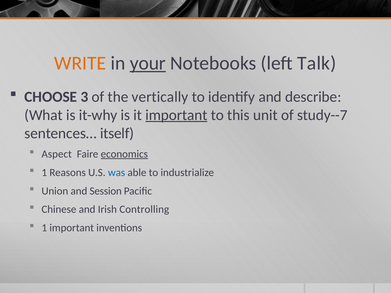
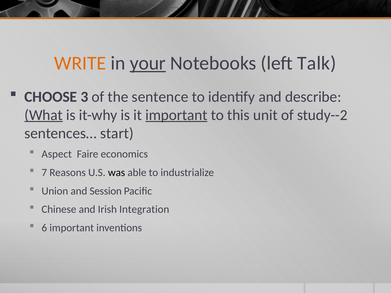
vertically: vertically -> sentence (160, 97)
What underline: none -> present (44, 115)
study--7: study--7 -> study--2 (322, 115)
itself: itself -> start (117, 133)
economics underline: present -> none (124, 154)
1: 1 -> 7 (44, 173)
was colour: blue -> black (117, 173)
Controlling: Controlling -> Integration (144, 210)
1: 1 -> 6 (44, 228)
